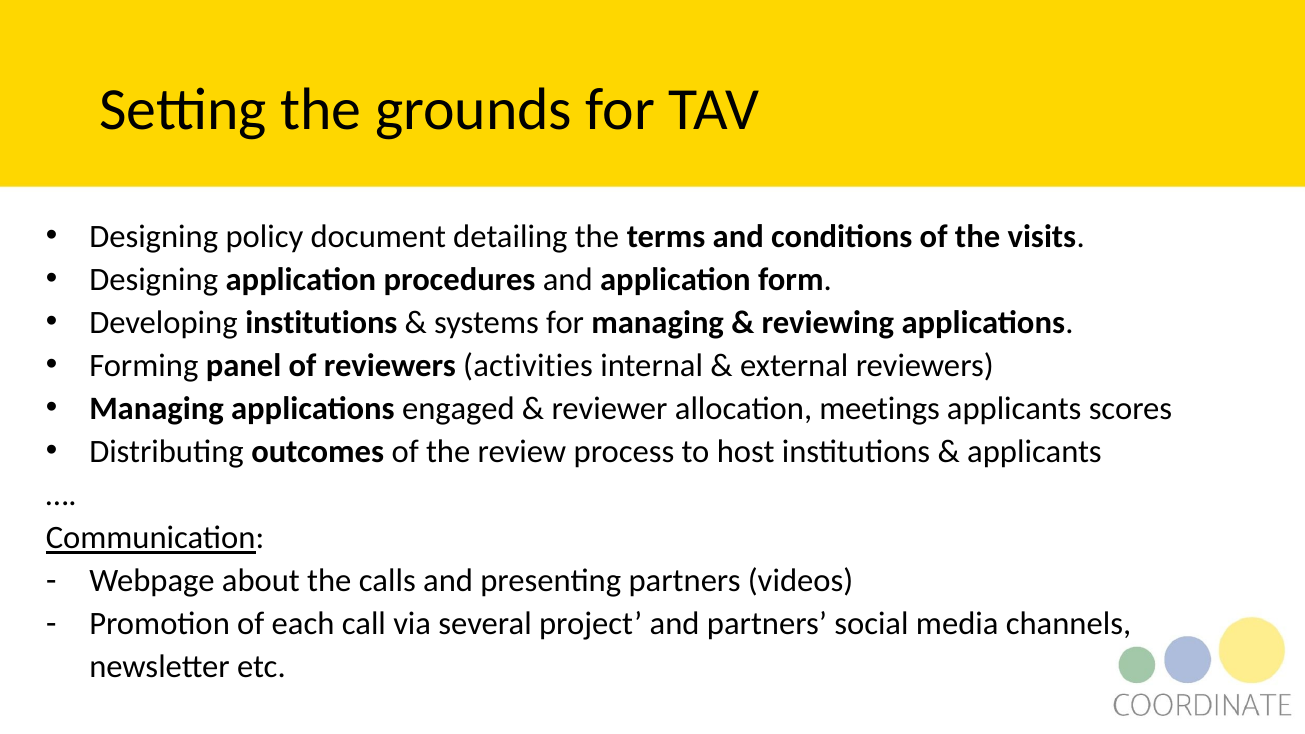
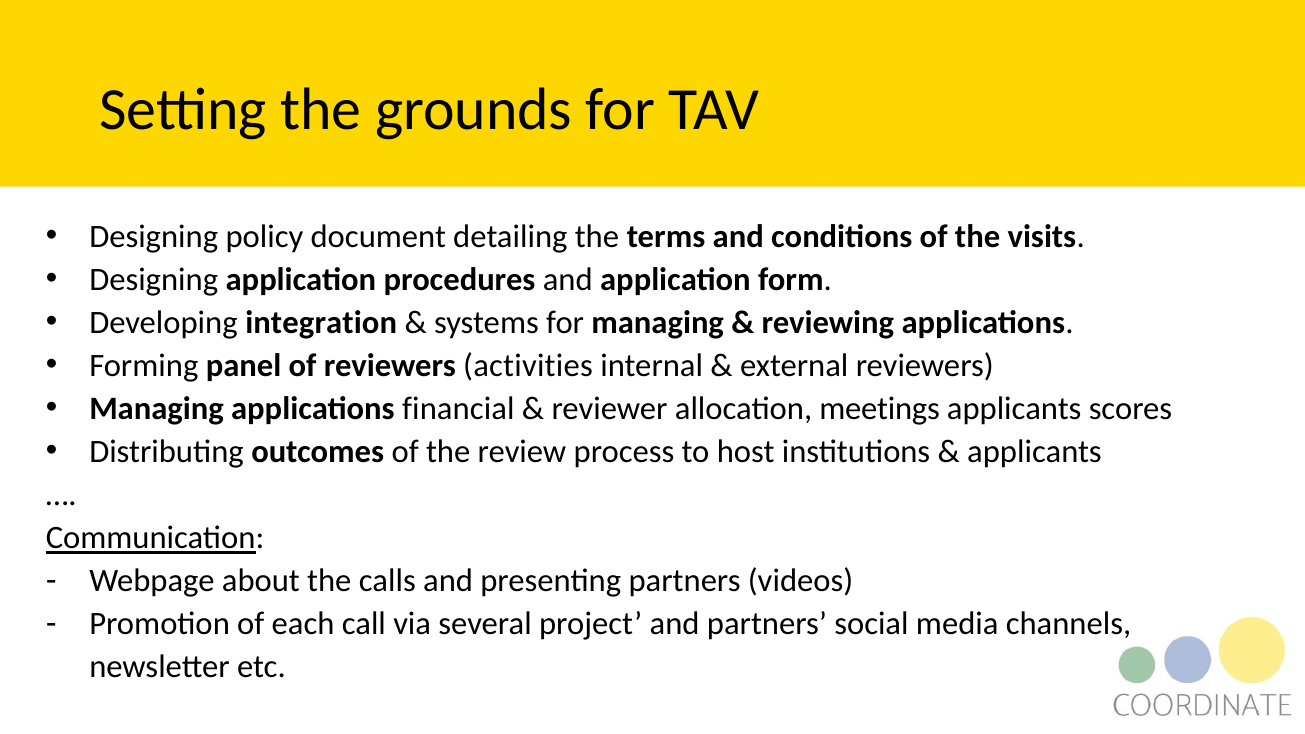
Developing institutions: institutions -> integration (321, 323)
engaged: engaged -> financial (458, 409)
